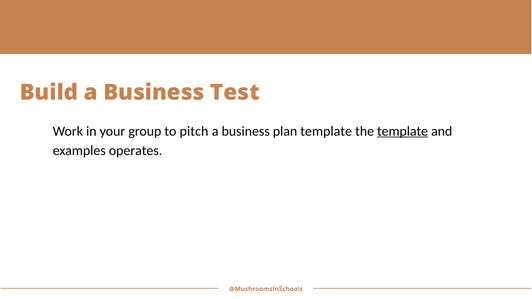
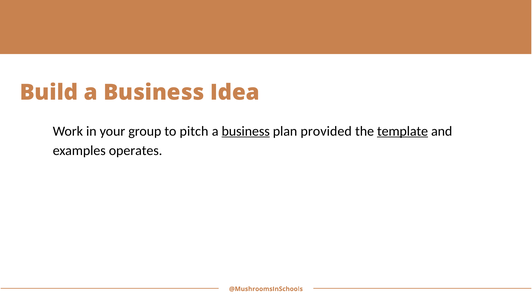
Test: Test -> Idea (235, 92)
business underline: none -> present (246, 131)
plan template: template -> provided (326, 131)
